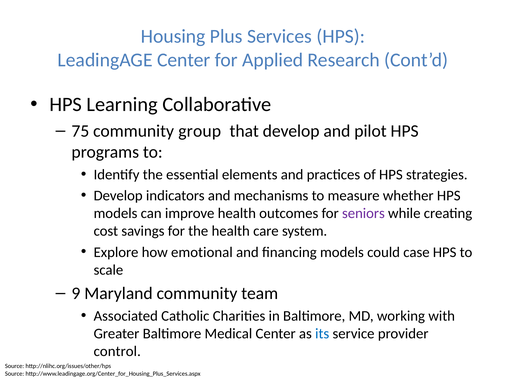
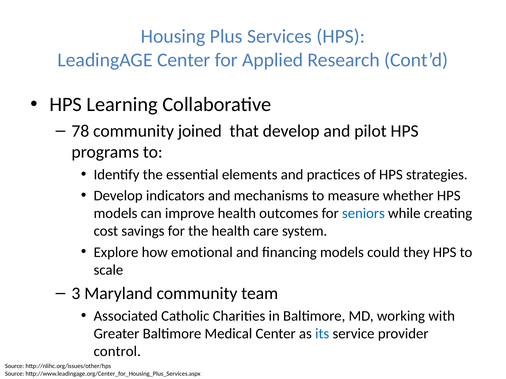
75: 75 -> 78 (80, 131)
group: group -> joined (200, 131)
seniors colour: purple -> blue (363, 214)
case: case -> they (416, 252)
9: 9 -> 3 (76, 294)
